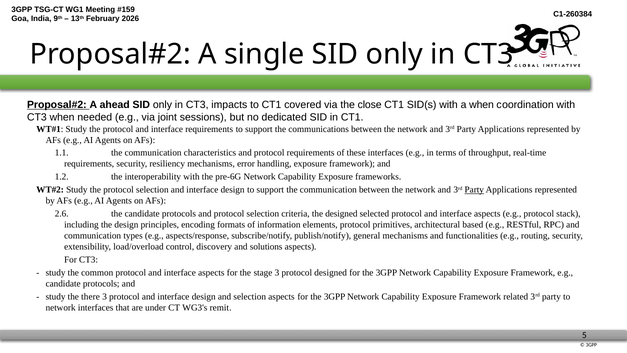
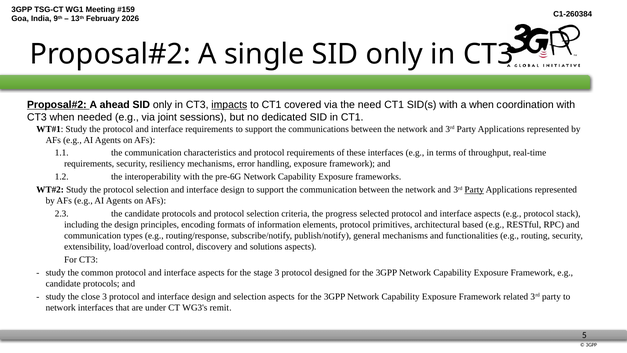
impacts underline: none -> present (229, 105)
close: close -> need (370, 105)
2.6: 2.6 -> 2.3 (62, 214)
the designed: designed -> progress (341, 214)
aspects/response: aspects/response -> routing/response (197, 236)
there: there -> close (91, 296)
